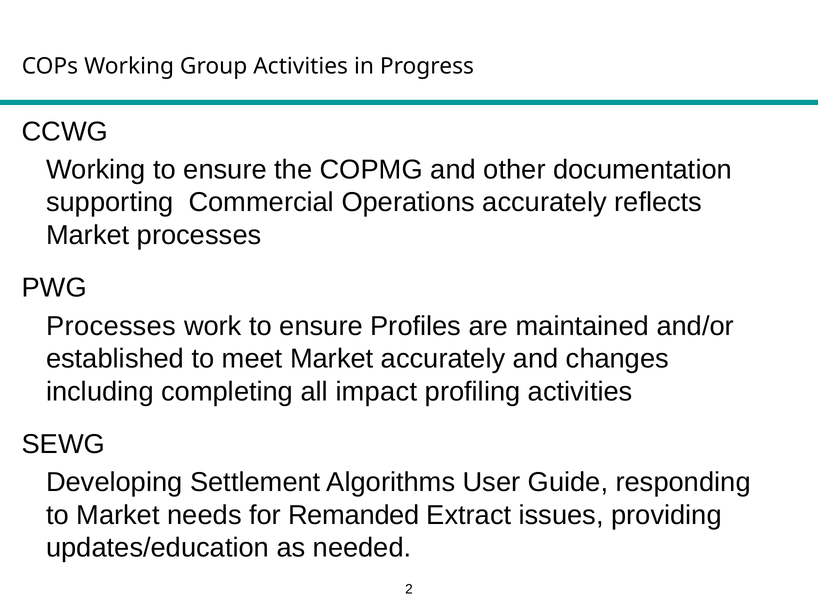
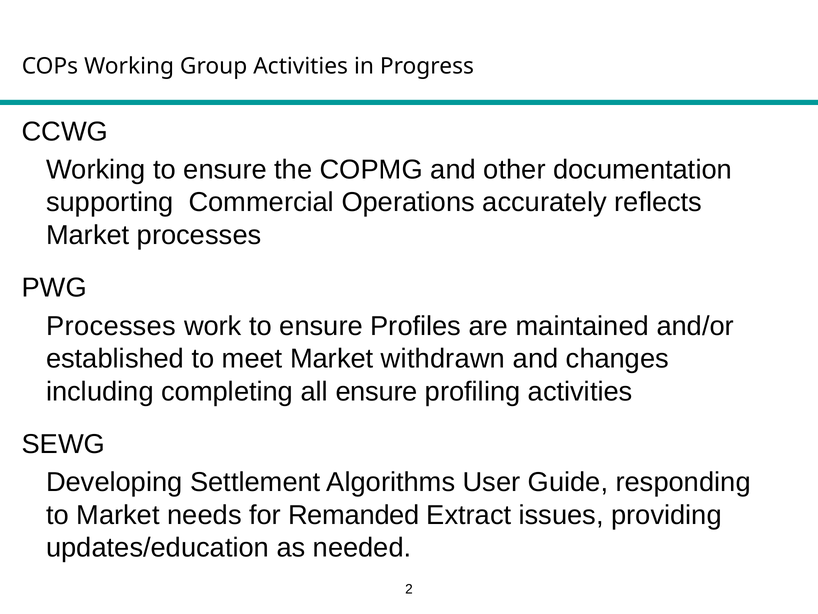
Market accurately: accurately -> withdrawn (443, 358)
all impact: impact -> ensure (377, 391)
